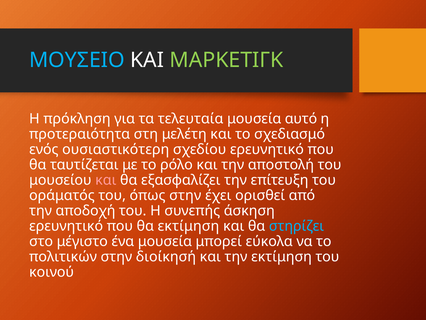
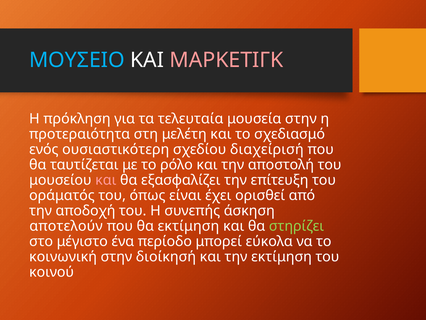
ΜΑΡΚΕΤΙΓΚ colour: light green -> pink (226, 60)
μουσεία αυτό: αυτό -> στην (301, 119)
σχεδίου ερευνητικό: ερευνητικό -> διαχείρισή (267, 149)
όπως στην: στην -> είναι (185, 195)
ερευνητικό: ερευνητικό -> αποτελούν (66, 226)
στηρίζει colour: light blue -> light green (296, 226)
ένα μουσεία: μουσεία -> περίοδο (165, 241)
πολιτικών: πολιτικών -> κοινωνική (63, 257)
